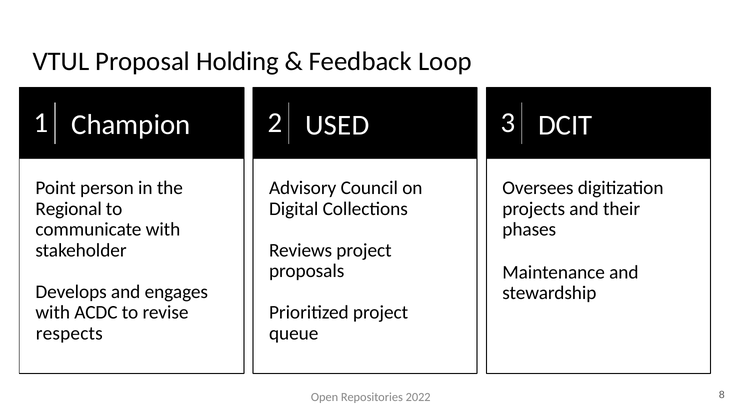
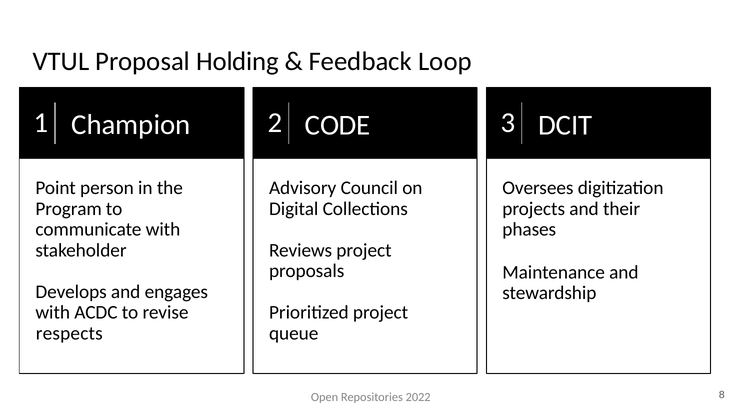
USED: USED -> CODE (338, 125)
Regional: Regional -> Program (69, 209)
